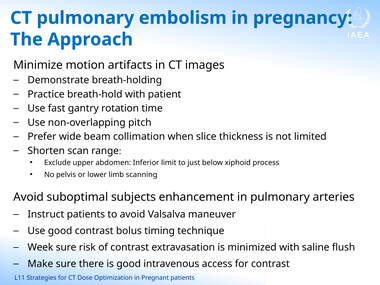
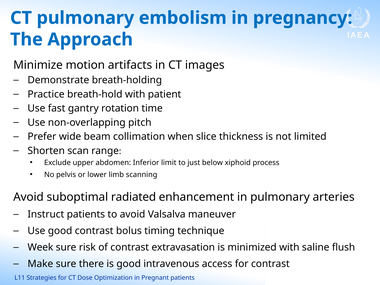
subjects: subjects -> radiated (134, 197)
